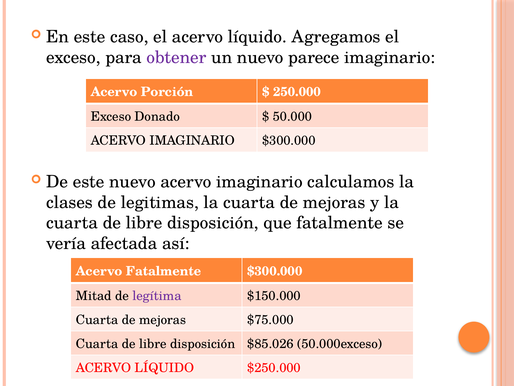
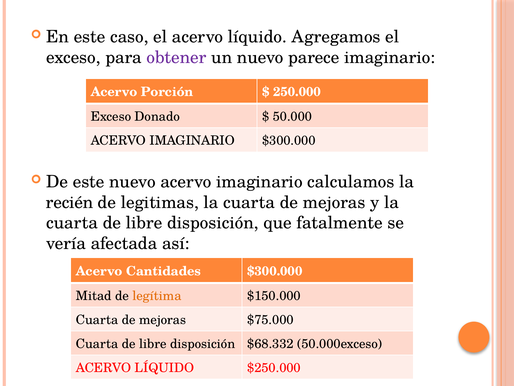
clases: clases -> recién (70, 202)
Acervo Fatalmente: Fatalmente -> Cantidades (164, 271)
legítima colour: purple -> orange (157, 295)
$85.026: $85.026 -> $68.332 (270, 343)
